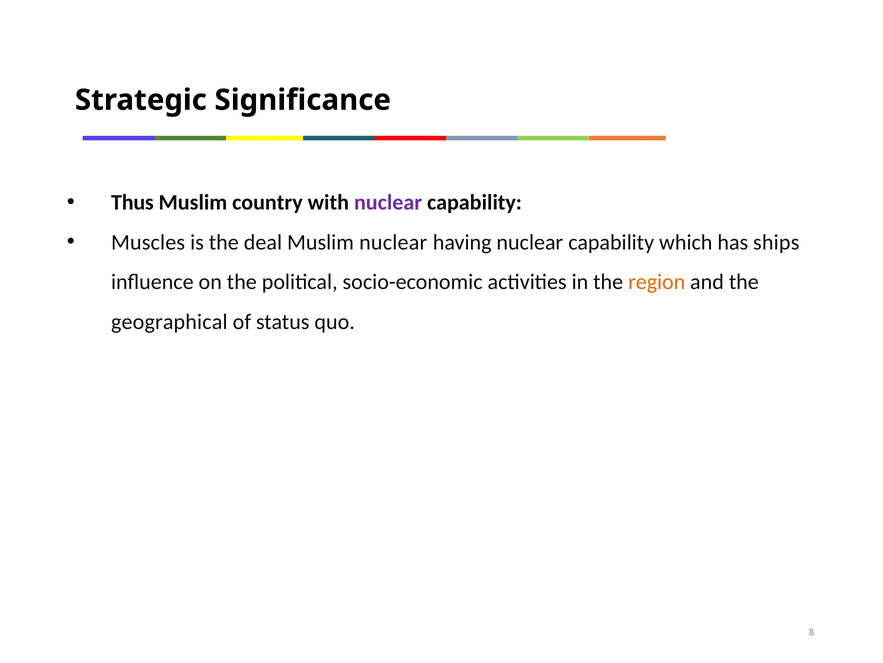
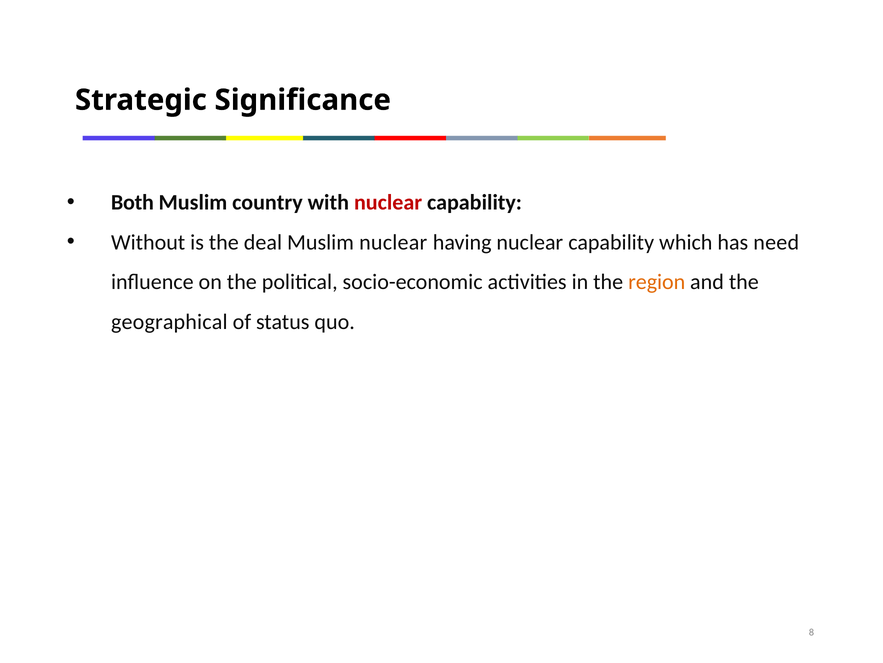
Thus: Thus -> Both (132, 202)
nuclear colour: purple -> red (388, 202)
Muscles: Muscles -> Without (148, 242)
ships: ships -> need (776, 242)
